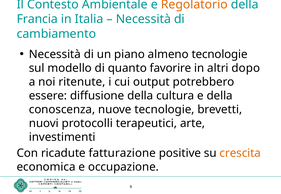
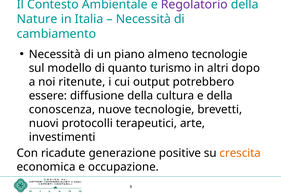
Regolatorio colour: orange -> purple (194, 5)
Francia: Francia -> Nature (37, 19)
favorire: favorire -> turismo (171, 68)
fatturazione: fatturazione -> generazione (122, 154)
